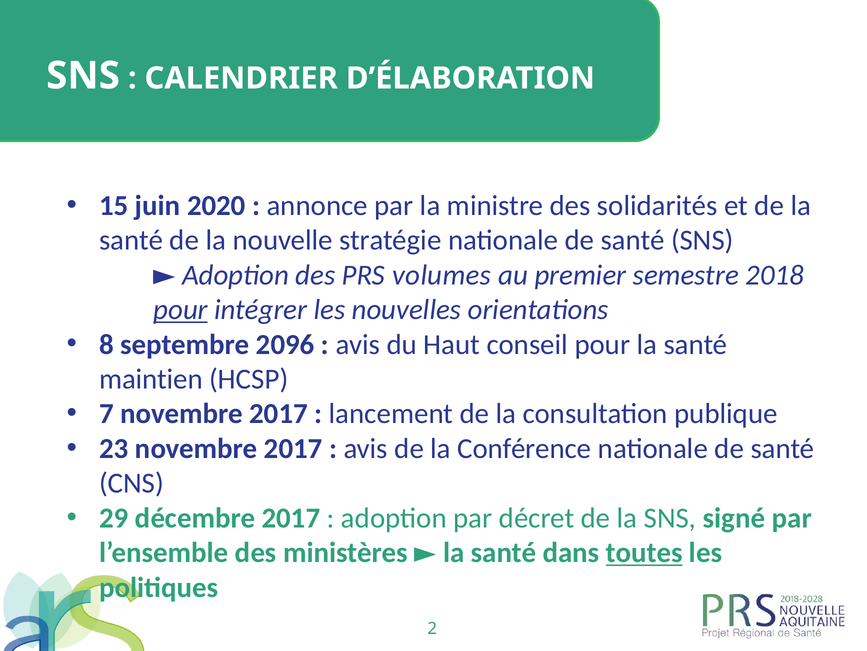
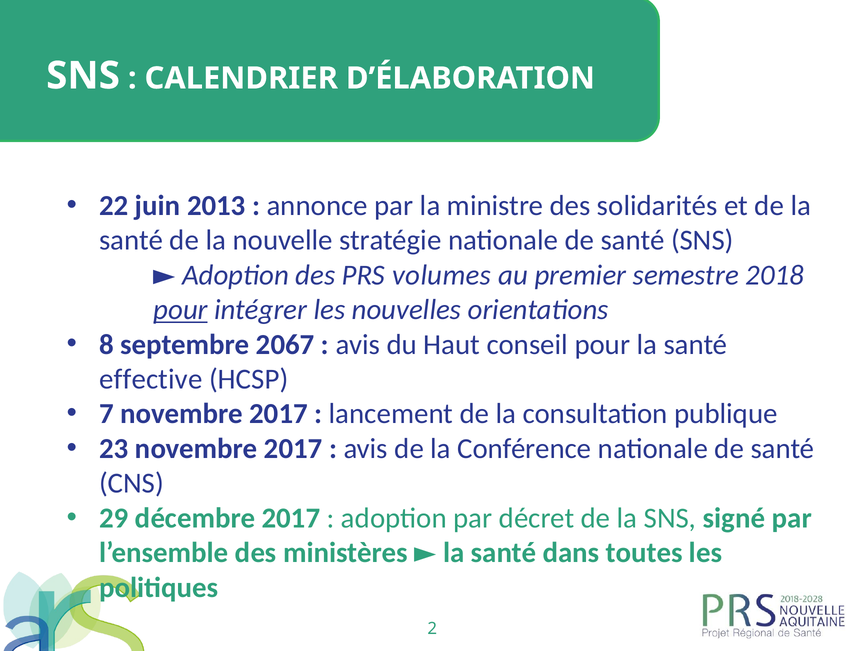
15: 15 -> 22 (114, 205)
2020: 2020 -> 2013 (216, 205)
2096: 2096 -> 2067 (285, 344)
maintien: maintien -> effective (151, 379)
toutes underline: present -> none (644, 552)
